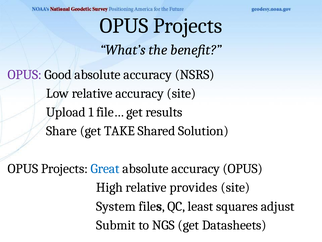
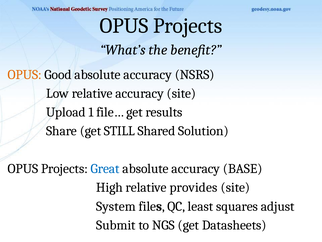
OPUS colour: purple -> orange (25, 74)
TAKE: TAKE -> STILL (119, 131)
accuracy OPUS: OPUS -> BASE (243, 168)
